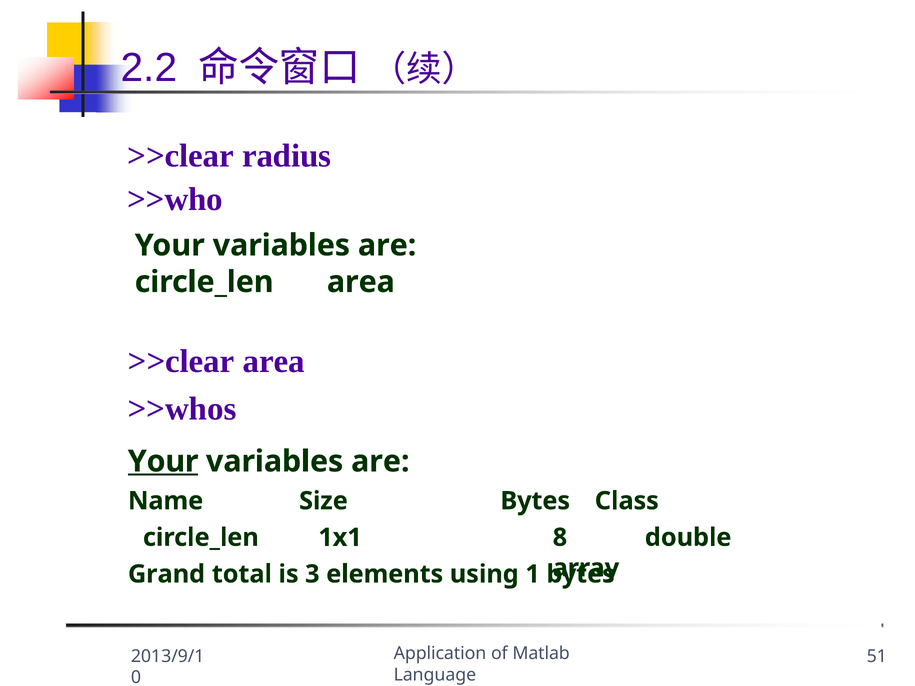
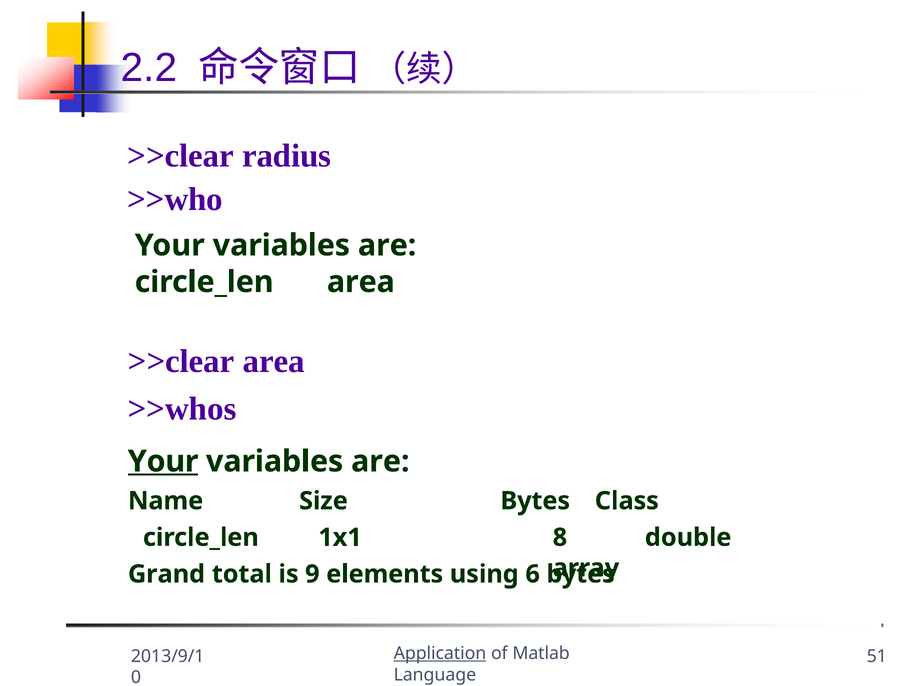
3: 3 -> 9 (312, 574)
1: 1 -> 6 (533, 574)
Application underline: none -> present (440, 654)
